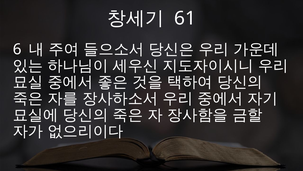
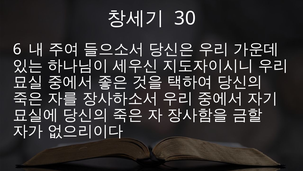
61: 61 -> 30 (185, 18)
